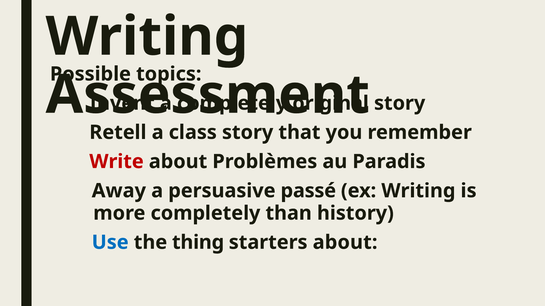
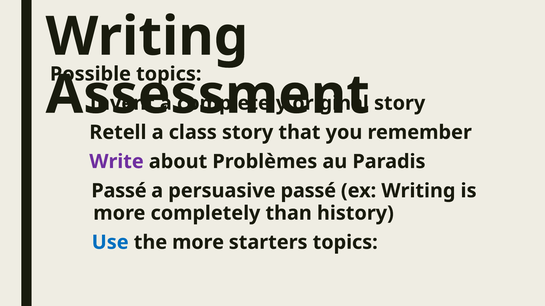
Write colour: red -> purple (117, 162)
Away: Away -> Passé (119, 191)
the thing: thing -> more (198, 243)
starters about: about -> topics (345, 243)
